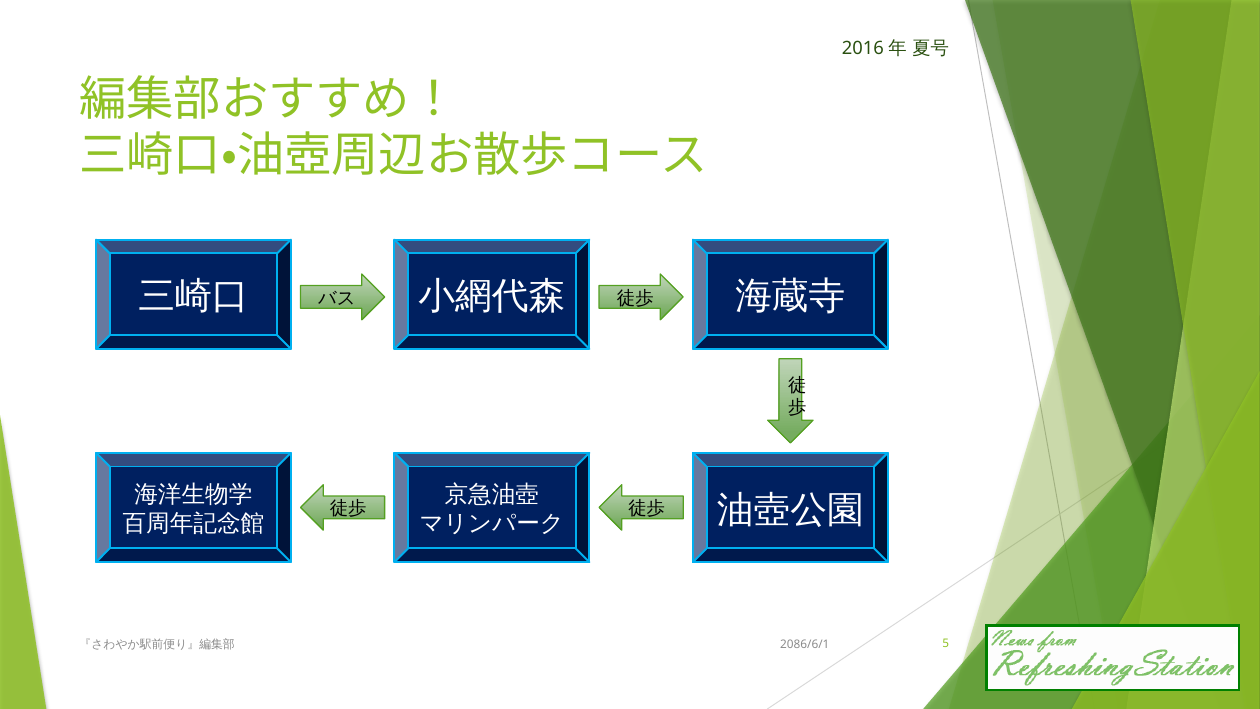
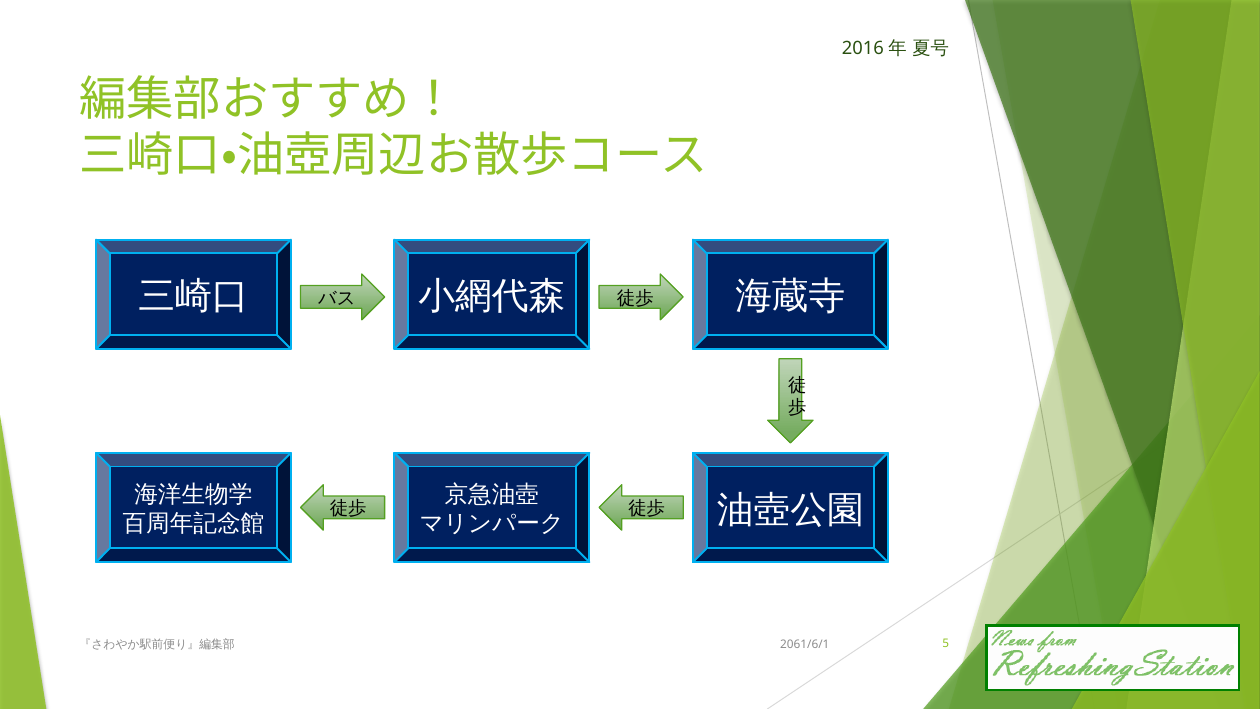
2086/6/1: 2086/6/1 -> 2061/6/1 (805, 644)
